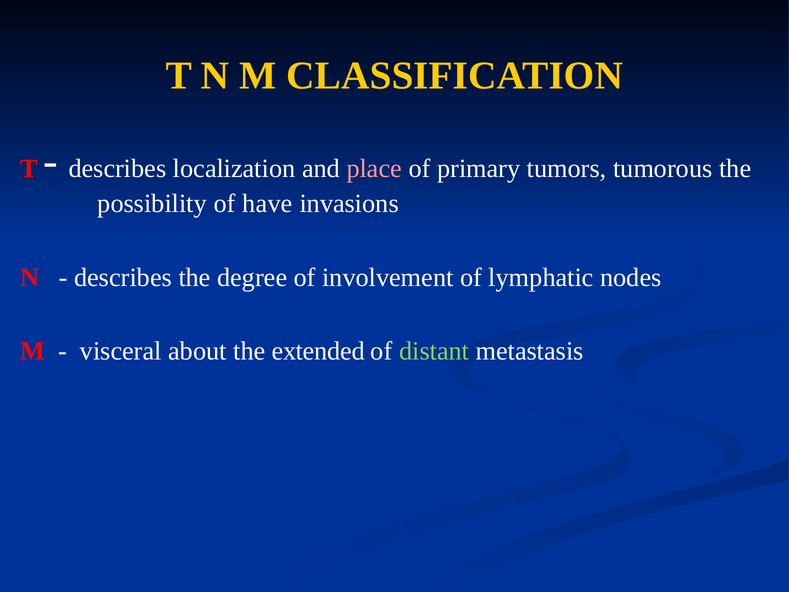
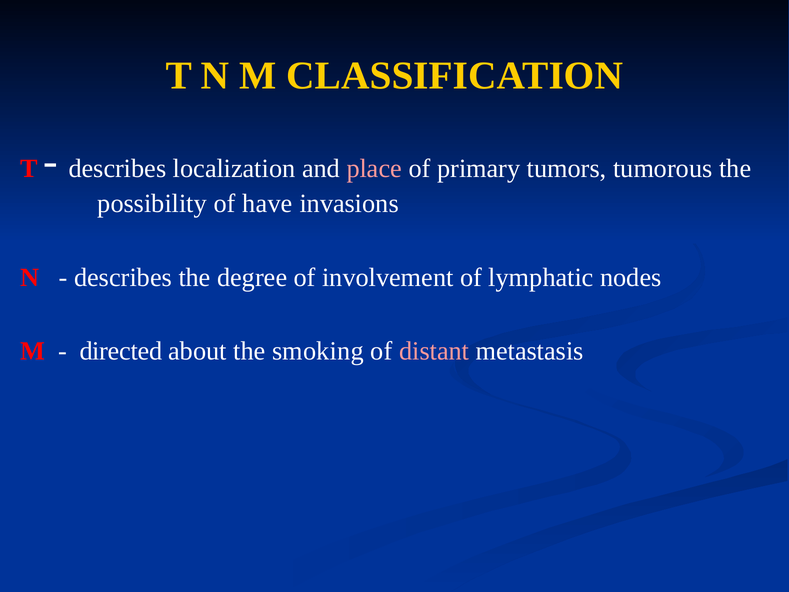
visceral: visceral -> directed (121, 351)
extended: extended -> smoking (318, 351)
distant colour: light green -> pink (434, 351)
